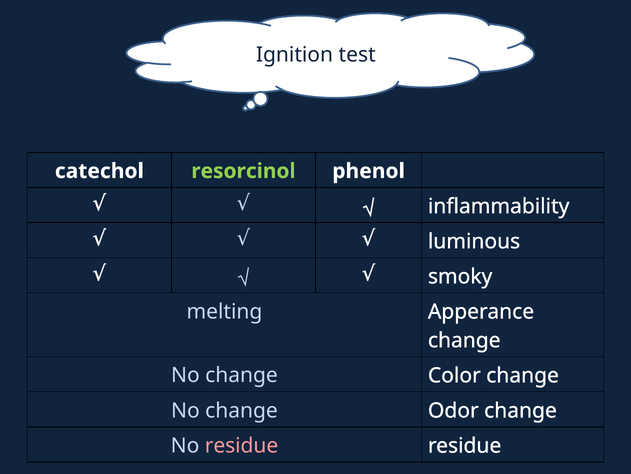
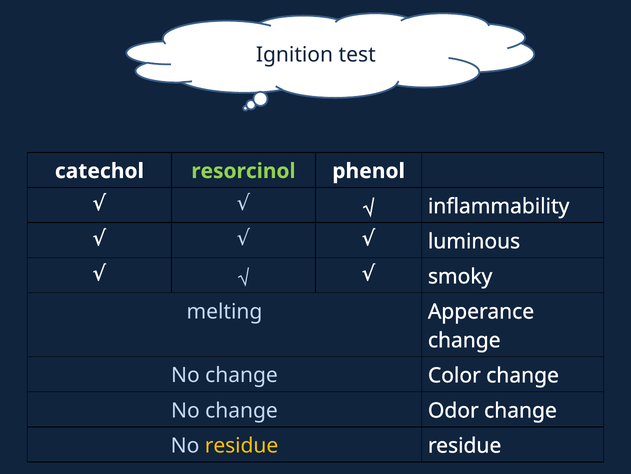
residue colour: pink -> yellow (242, 445)
